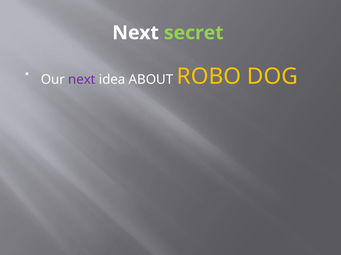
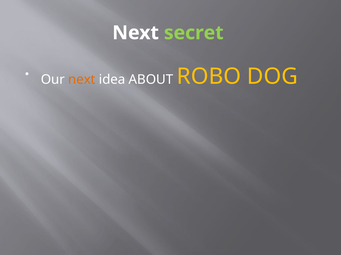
next colour: purple -> orange (82, 80)
